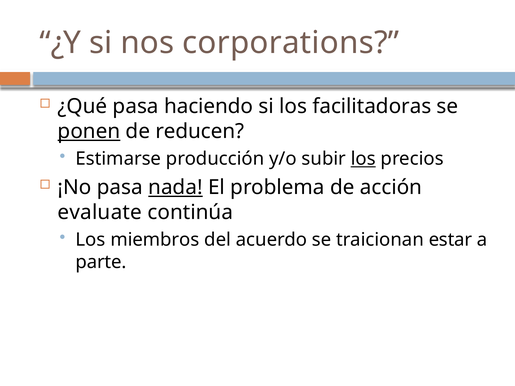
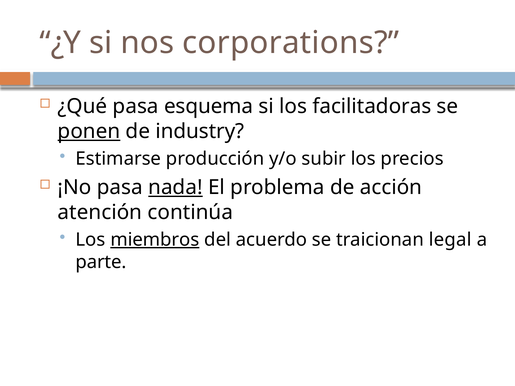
haciendo: haciendo -> esquema (209, 107)
reducen: reducen -> industry (200, 131)
los underline: present -> none (363, 159)
evaluate: evaluate -> atención (100, 212)
miembros underline: none -> present (155, 240)
estar: estar -> legal (450, 240)
